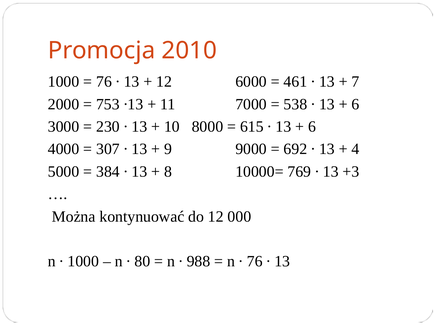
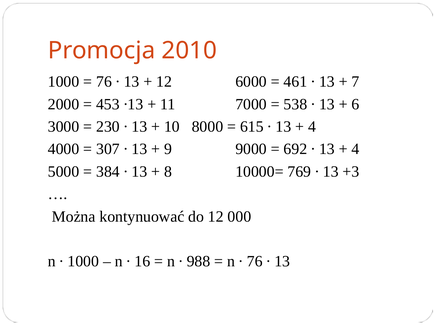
753: 753 -> 453 (108, 104)
6: 6 -> 4 (312, 127)
80: 80 -> 16 (142, 261)
